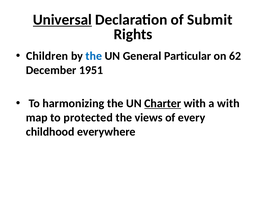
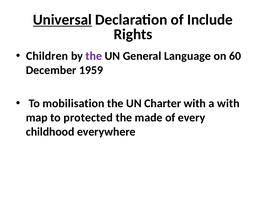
Submit: Submit -> Include (210, 20)
the colour: blue -> purple (94, 56)
Particular: Particular -> Language (187, 56)
62: 62 -> 60 (235, 56)
1951: 1951 -> 1959 (91, 70)
harmonizing: harmonizing -> mobilisation (73, 103)
Charter underline: present -> none (163, 103)
views: views -> made (149, 117)
